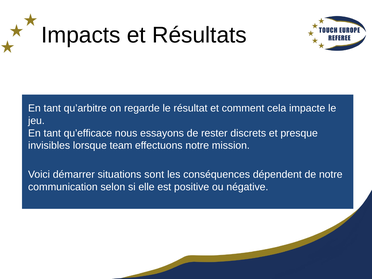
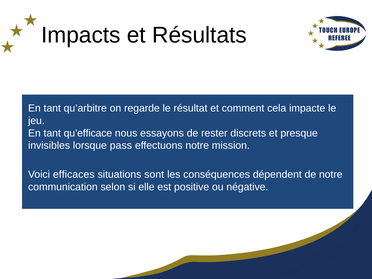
team: team -> pass (121, 146)
démarrer: démarrer -> efficaces (74, 174)
